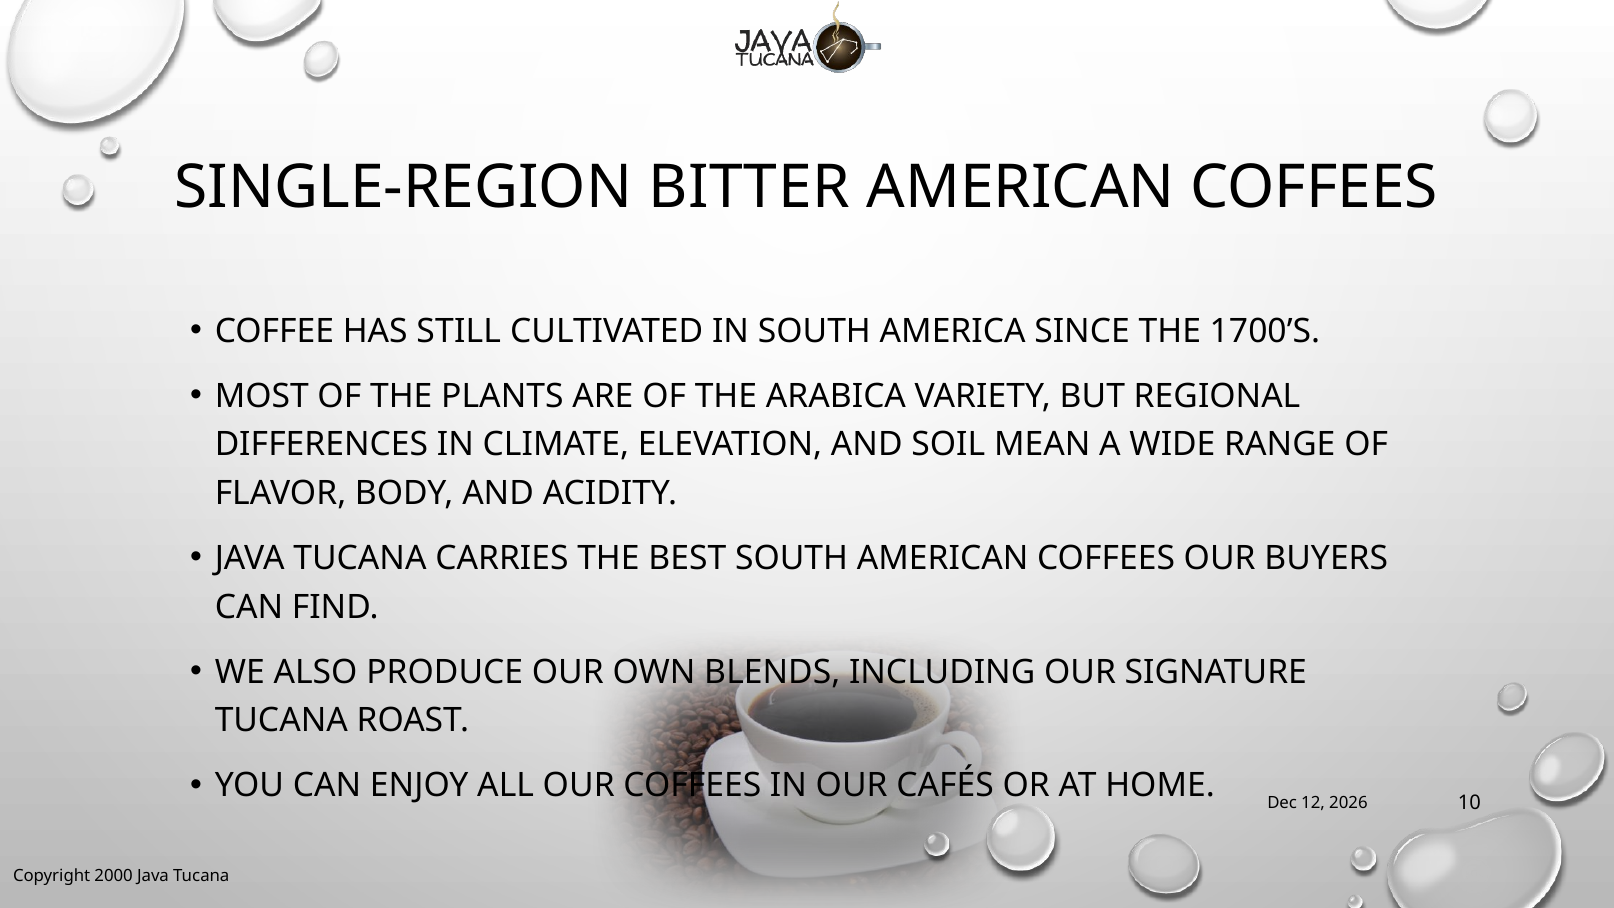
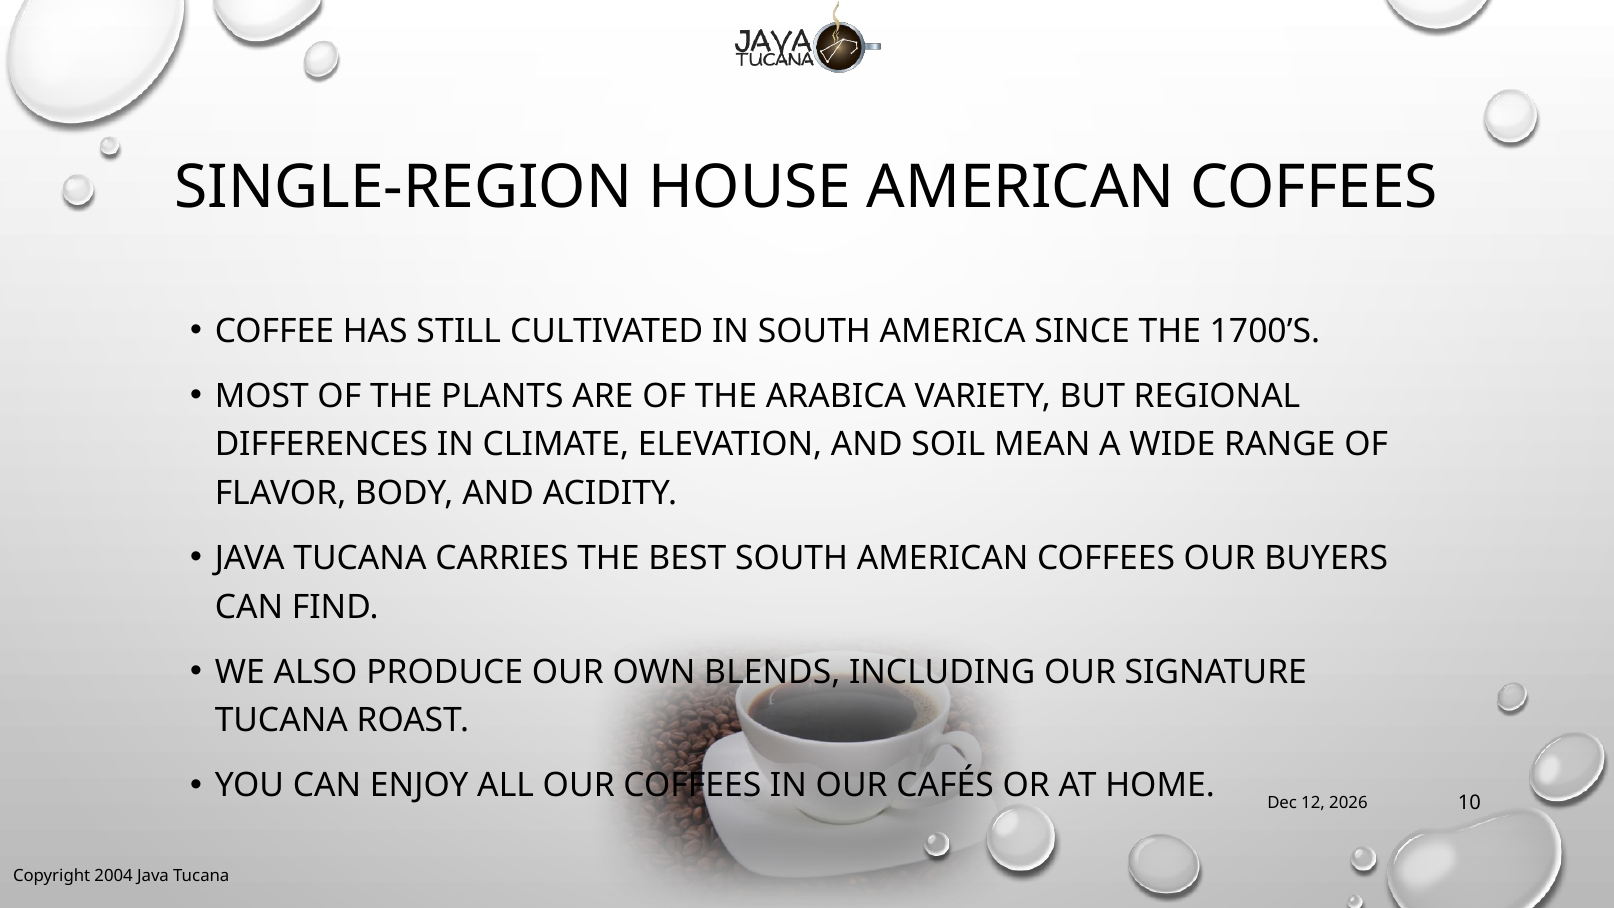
BITTER: BITTER -> HOUSE (750, 187)
2000: 2000 -> 2004 (114, 876)
